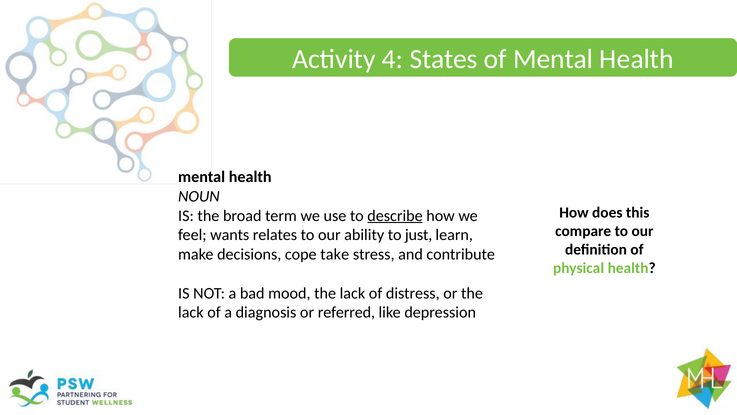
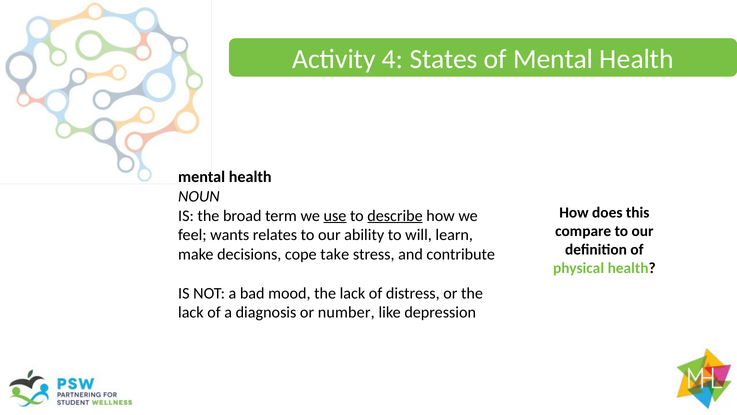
use underline: none -> present (335, 216)
just: just -> will (419, 235)
referred: referred -> number (346, 312)
